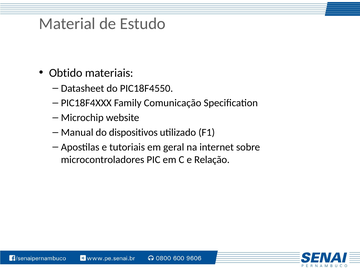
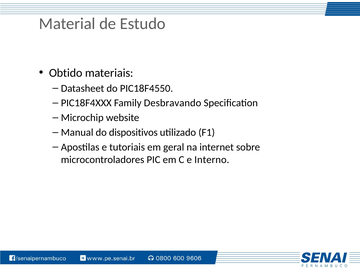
Comunicação: Comunicação -> Desbravando (173, 103)
Relação: Relação -> Interno (212, 160)
